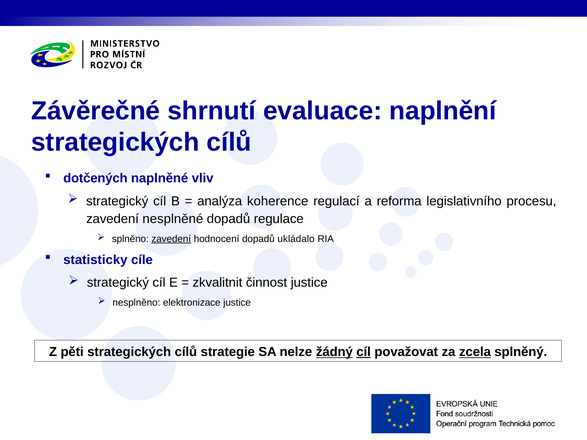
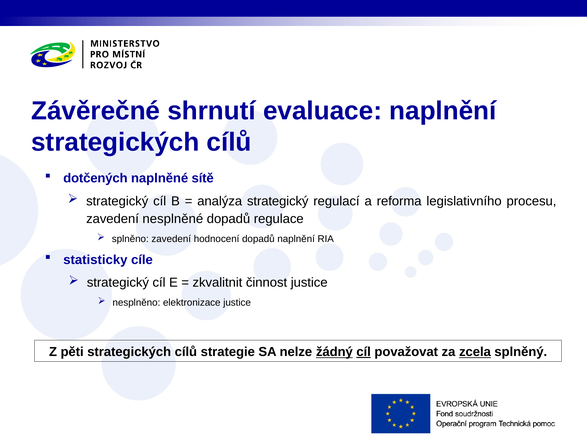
vliv: vliv -> sítě (203, 178)
analýza koherence: koherence -> strategický (278, 201)
zavedení underline: present -> none (171, 239)
dopadů ukládalo: ukládalo -> naplnění (296, 239)
